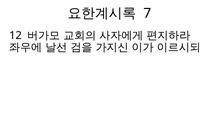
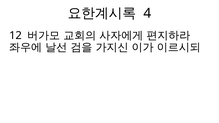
7: 7 -> 4 (147, 13)
